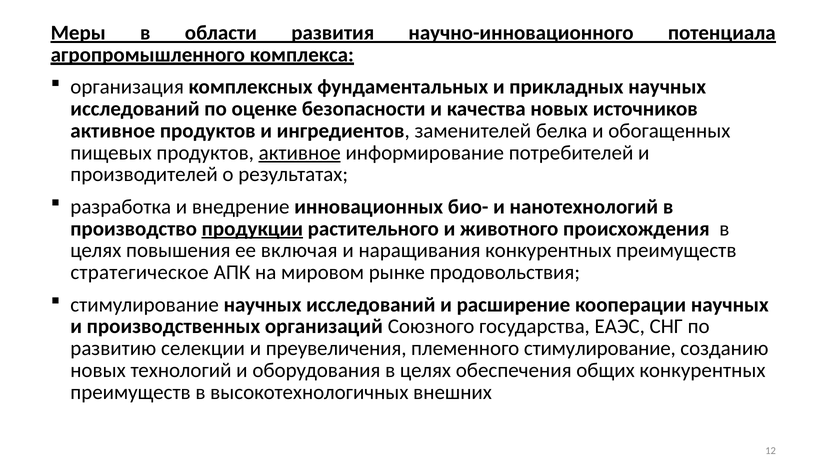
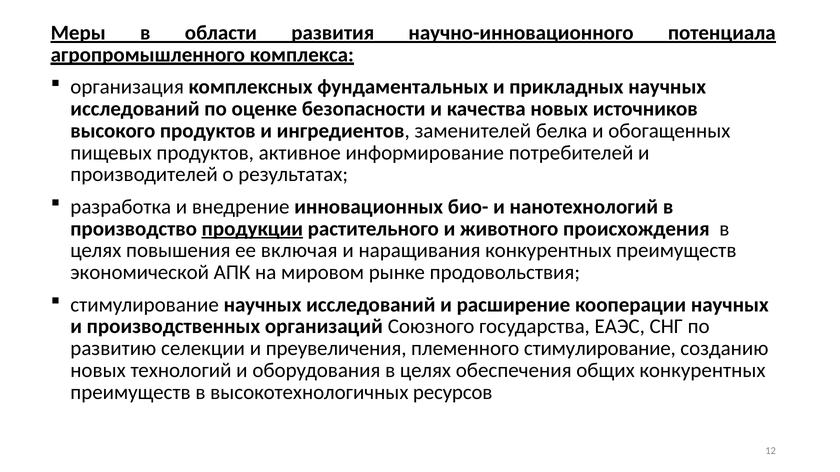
активное: активное -> высокого (113, 131)
активное underline: present -> none (300, 153)
стратегическое: стратегическое -> экономической (140, 273)
внешних: внешних -> ресурсов (453, 393)
